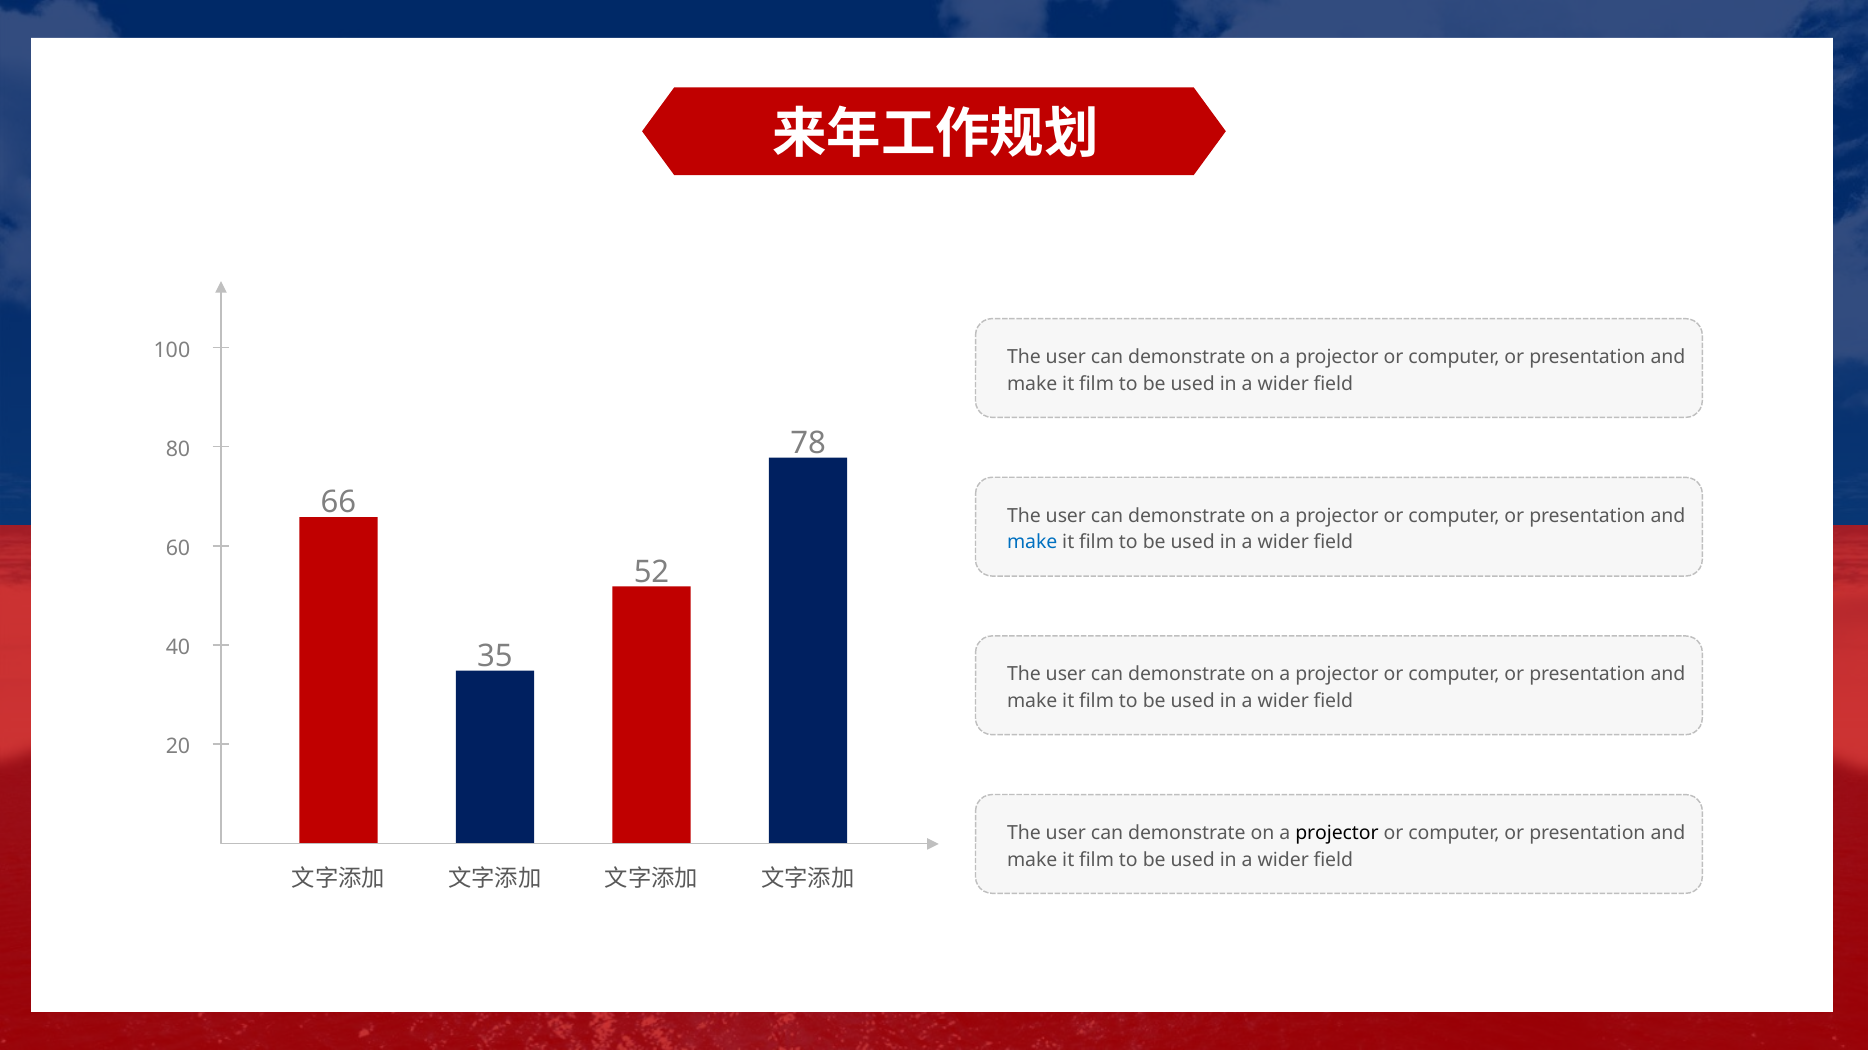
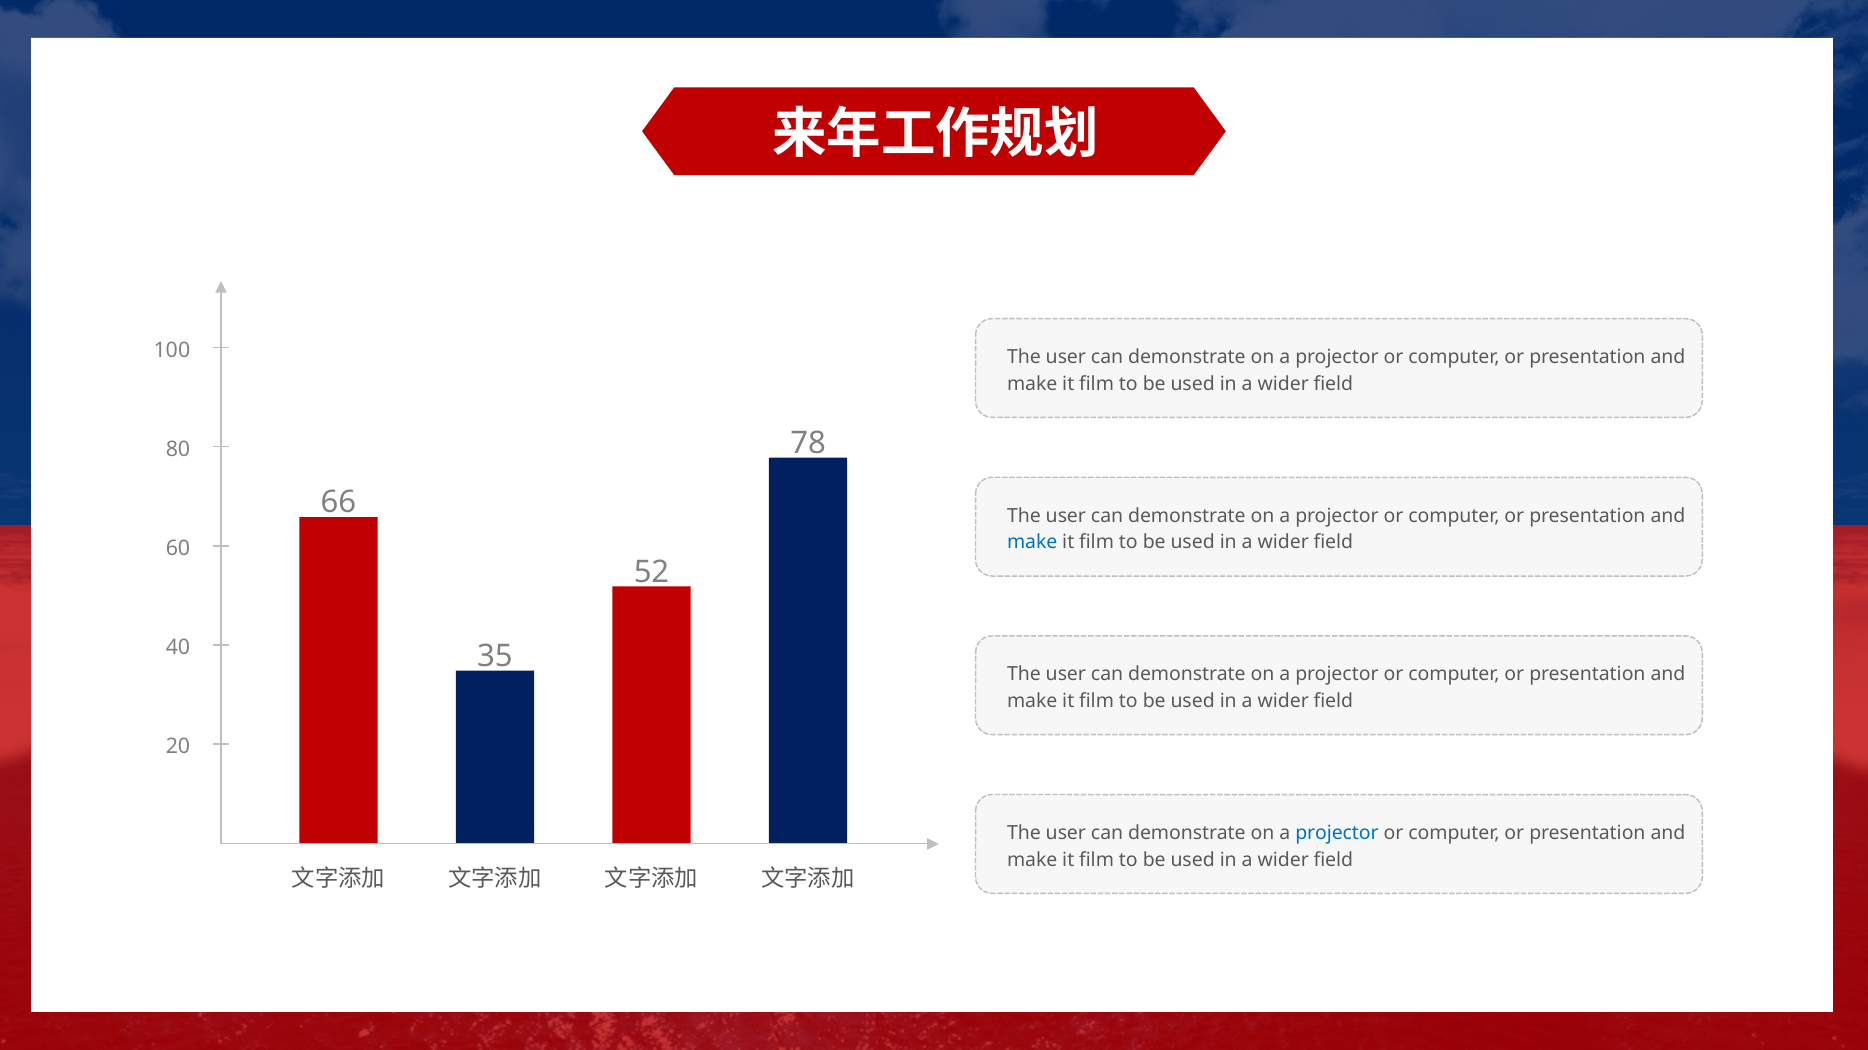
projector colour: black -> blue (1337, 834)
